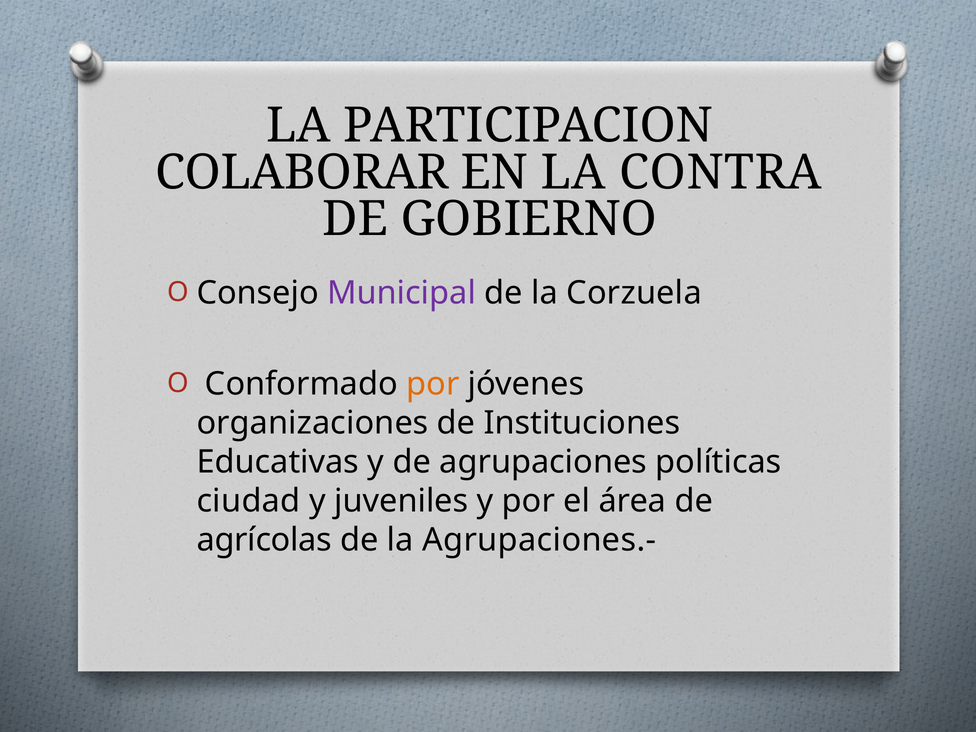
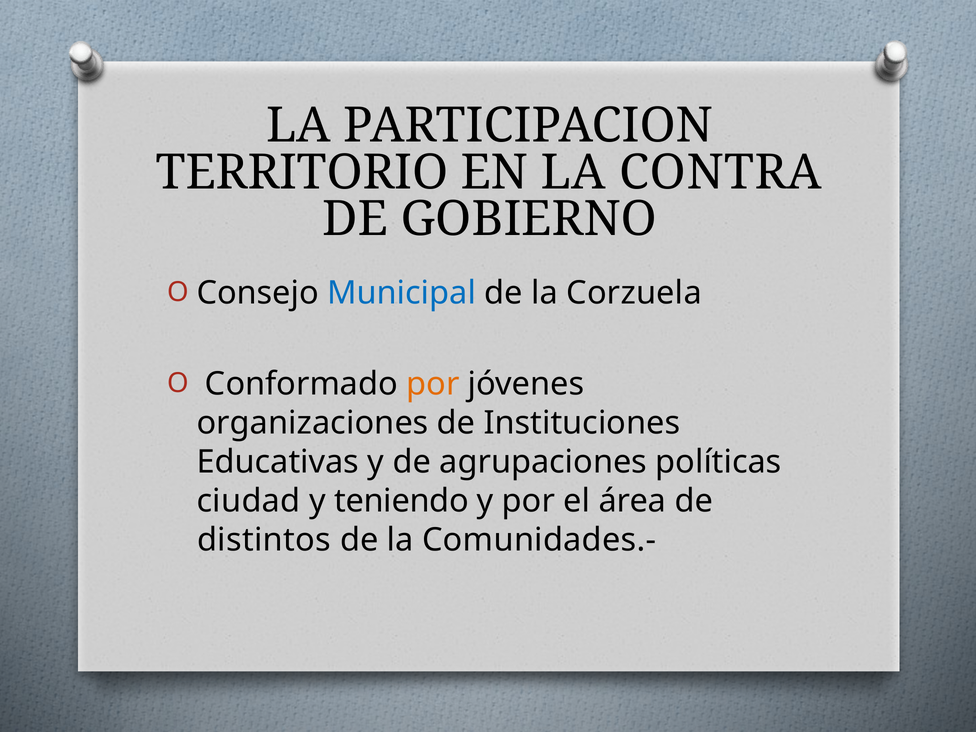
COLABORAR: COLABORAR -> TERRITORIO (302, 172)
Municipal colour: purple -> blue (402, 293)
juveniles: juveniles -> teniendo (401, 501)
agrícolas: agrícolas -> distintos (264, 540)
Agrupaciones.-: Agrupaciones.- -> Comunidades.- (539, 540)
